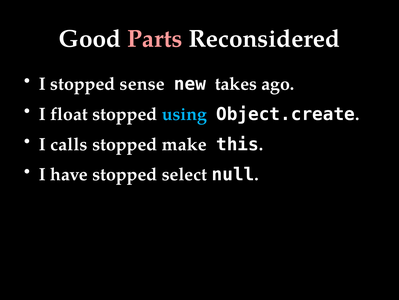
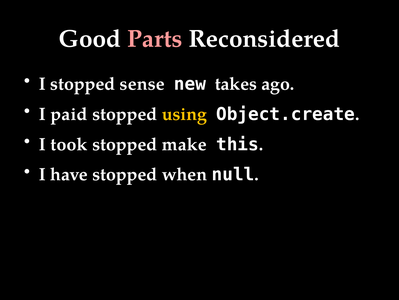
float: float -> paid (69, 114)
using colour: light blue -> yellow (184, 114)
calls: calls -> took (69, 144)
select: select -> when (184, 174)
